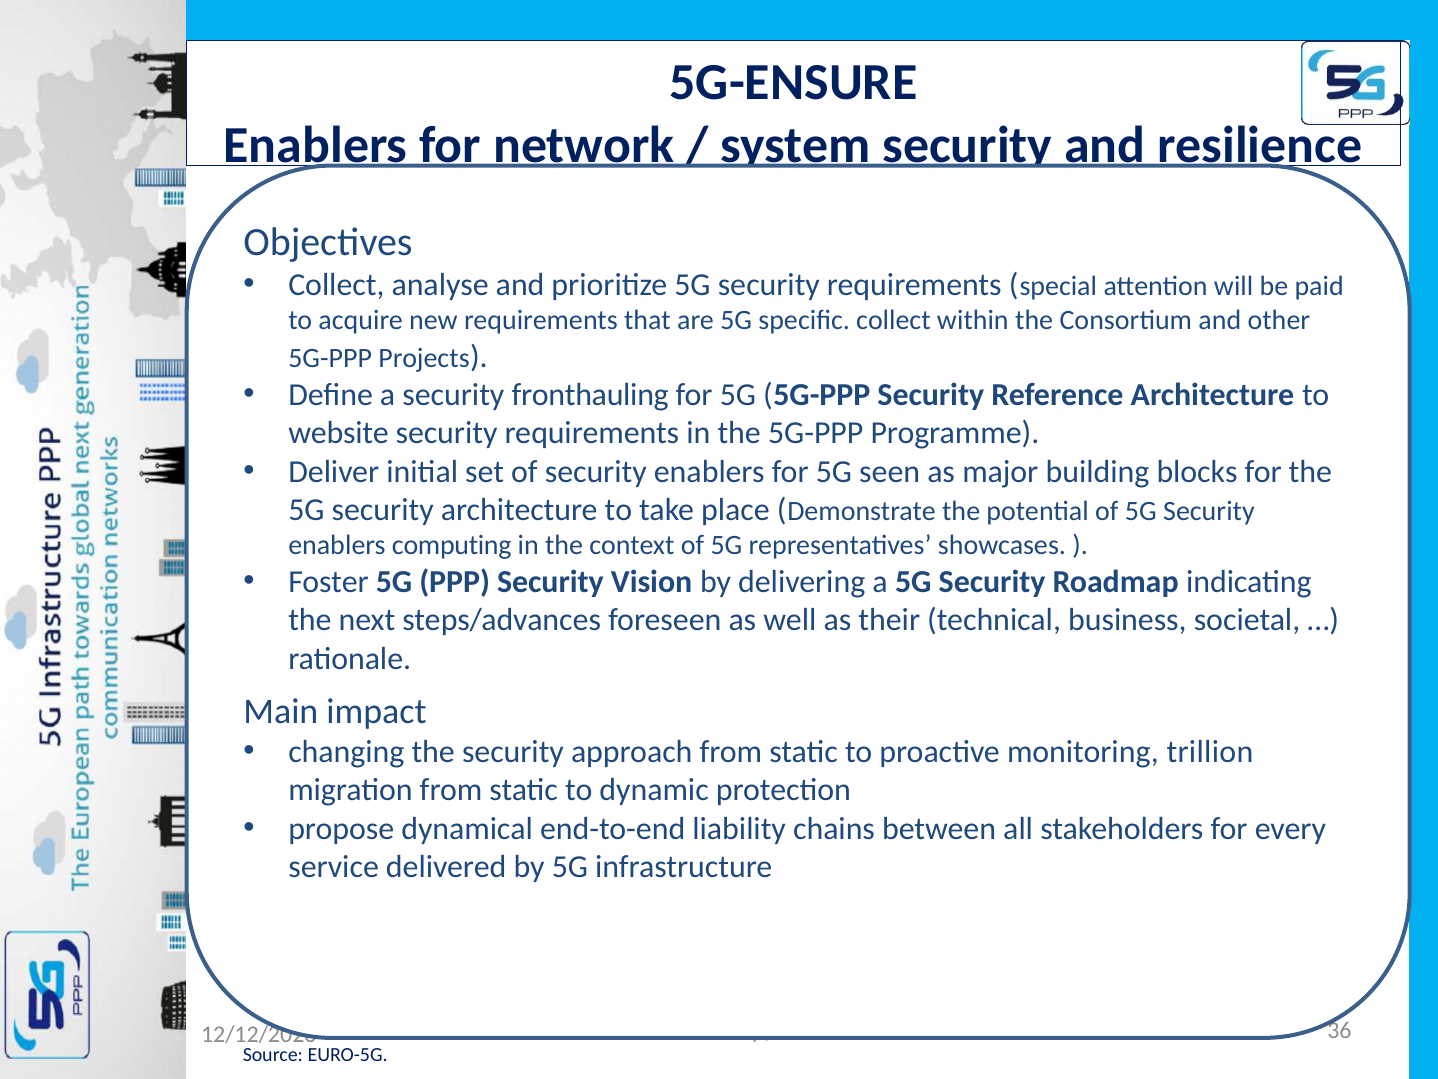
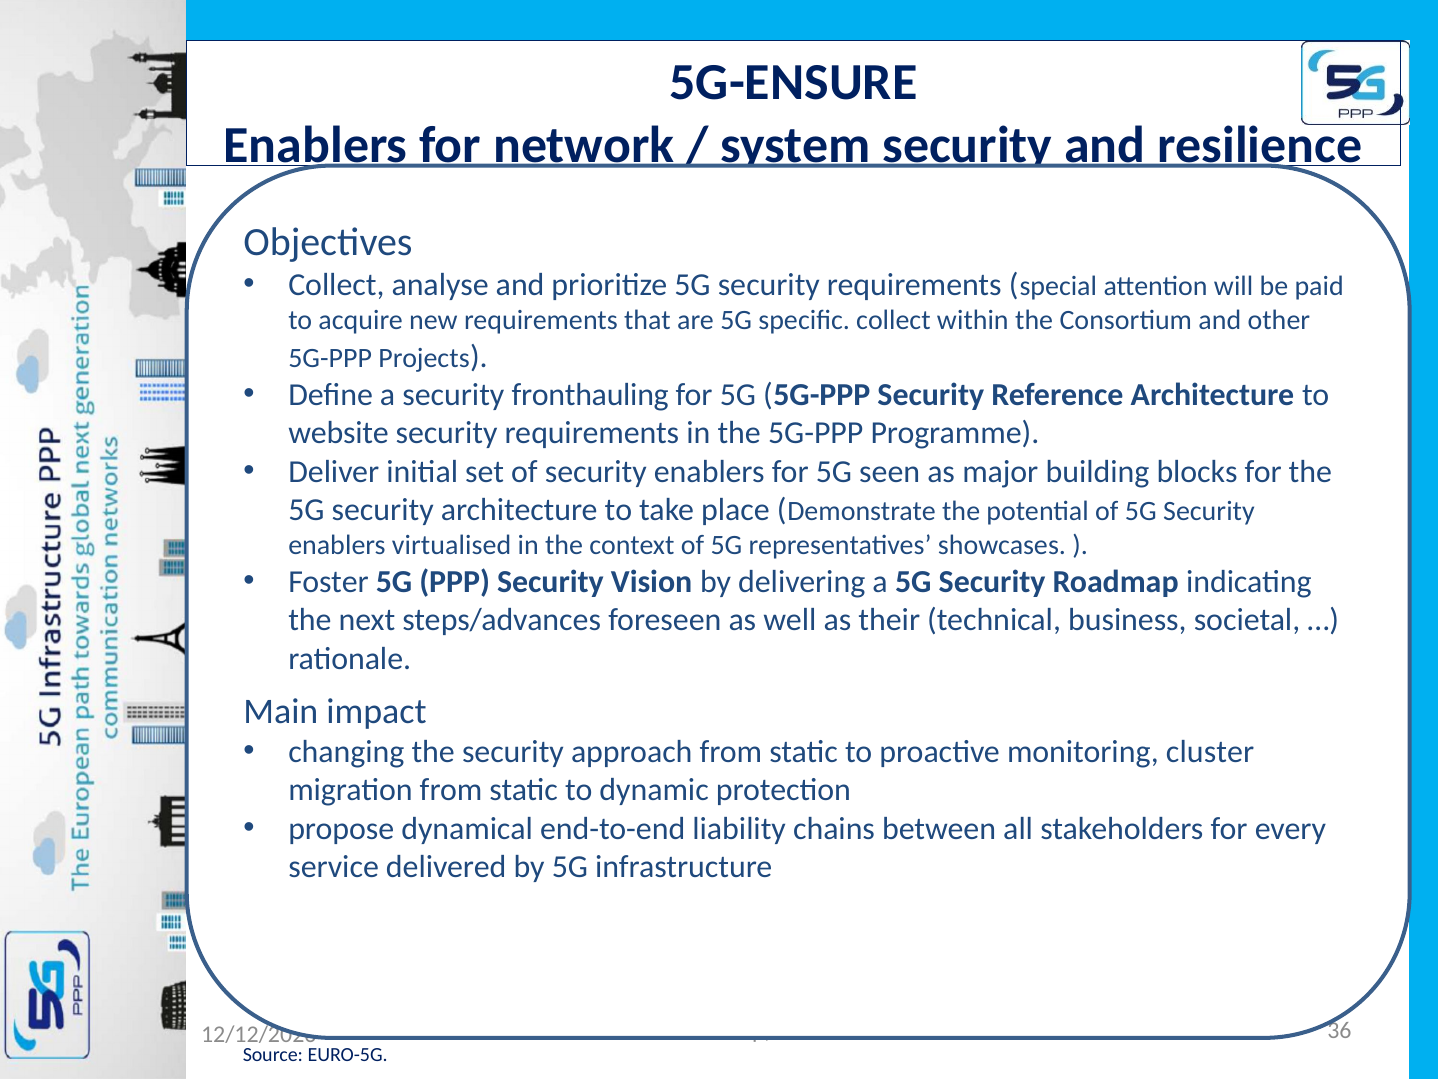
computing: computing -> virtualised (452, 545)
trillion: trillion -> cluster (1210, 752)
